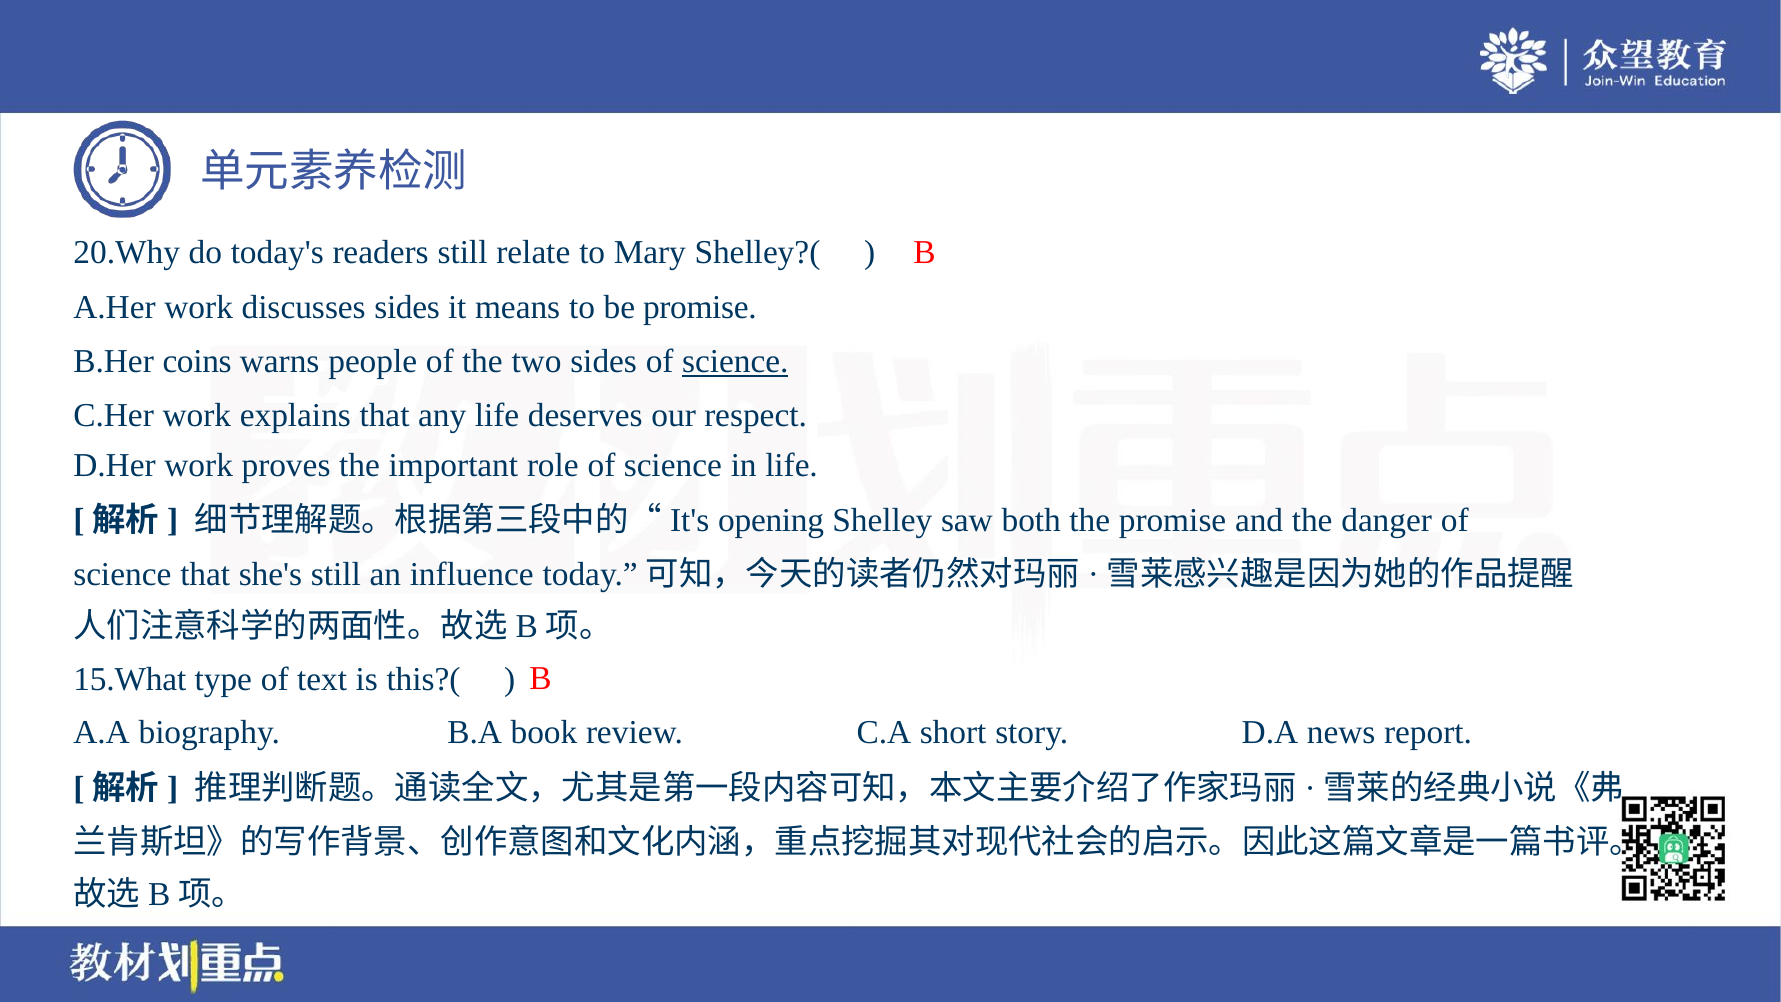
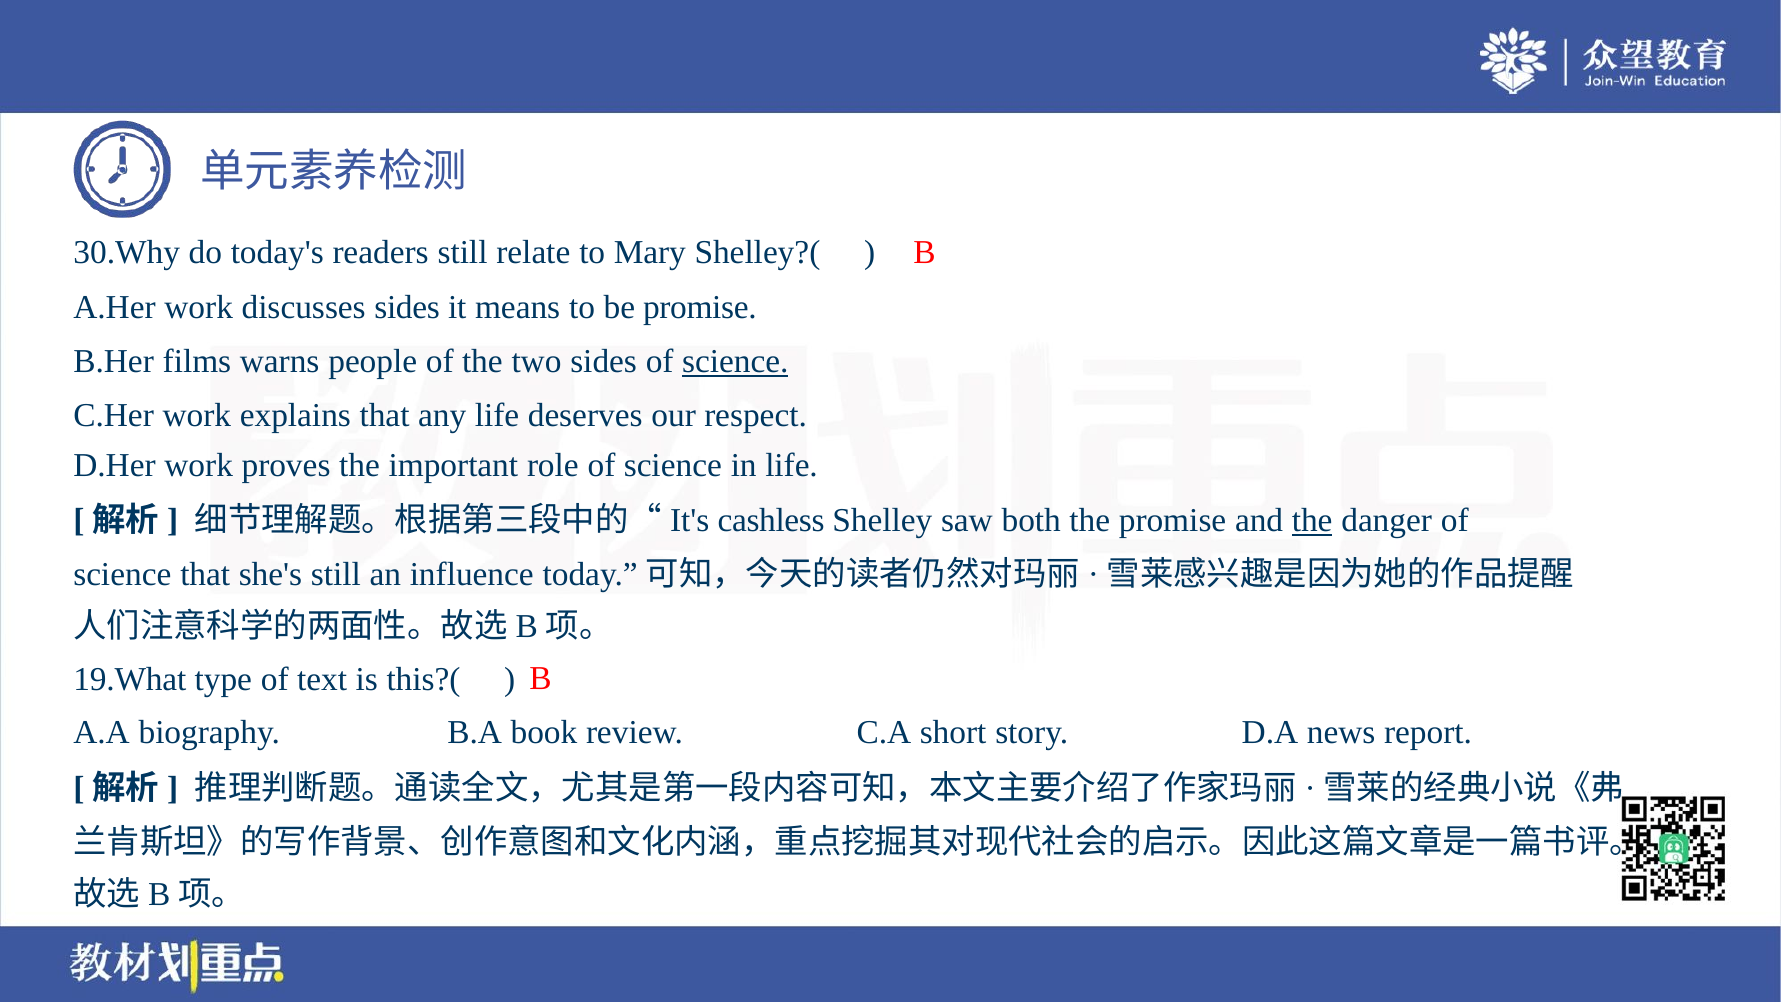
20.Why: 20.Why -> 30.Why (127, 253)
coins: coins -> films (197, 362)
opening: opening -> cashless (771, 520)
the underline: none -> present (1312, 520)
15.What: 15.What -> 19.What (130, 679)
